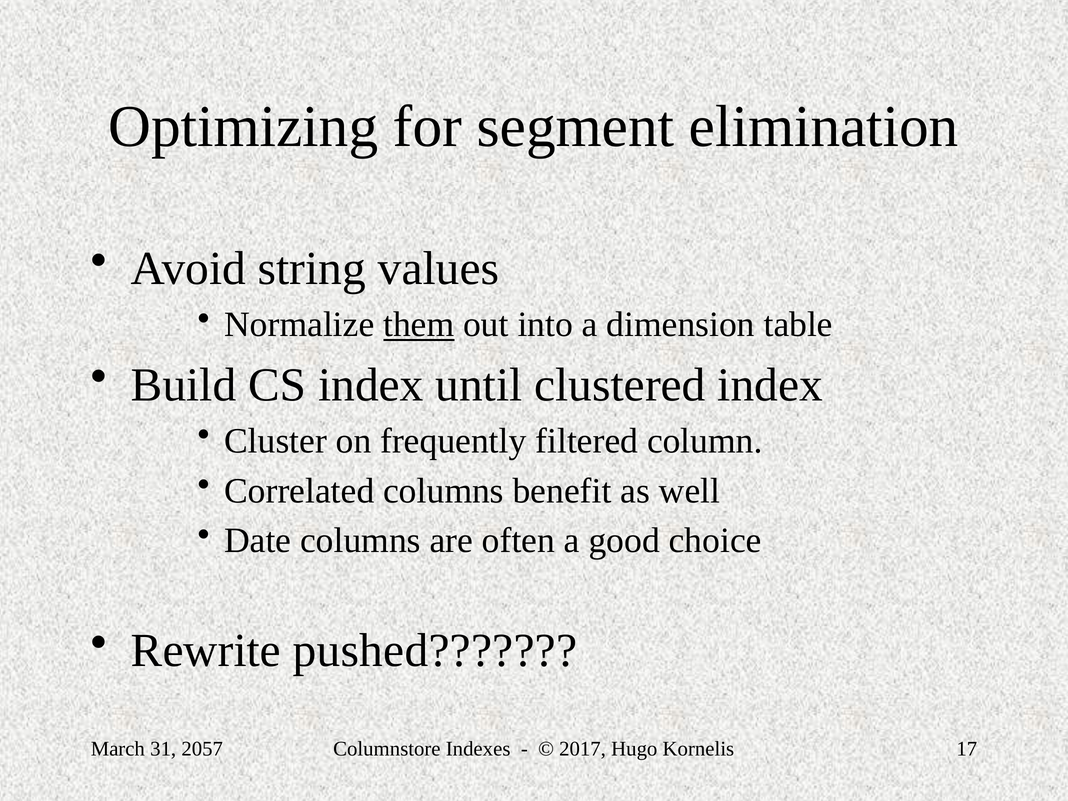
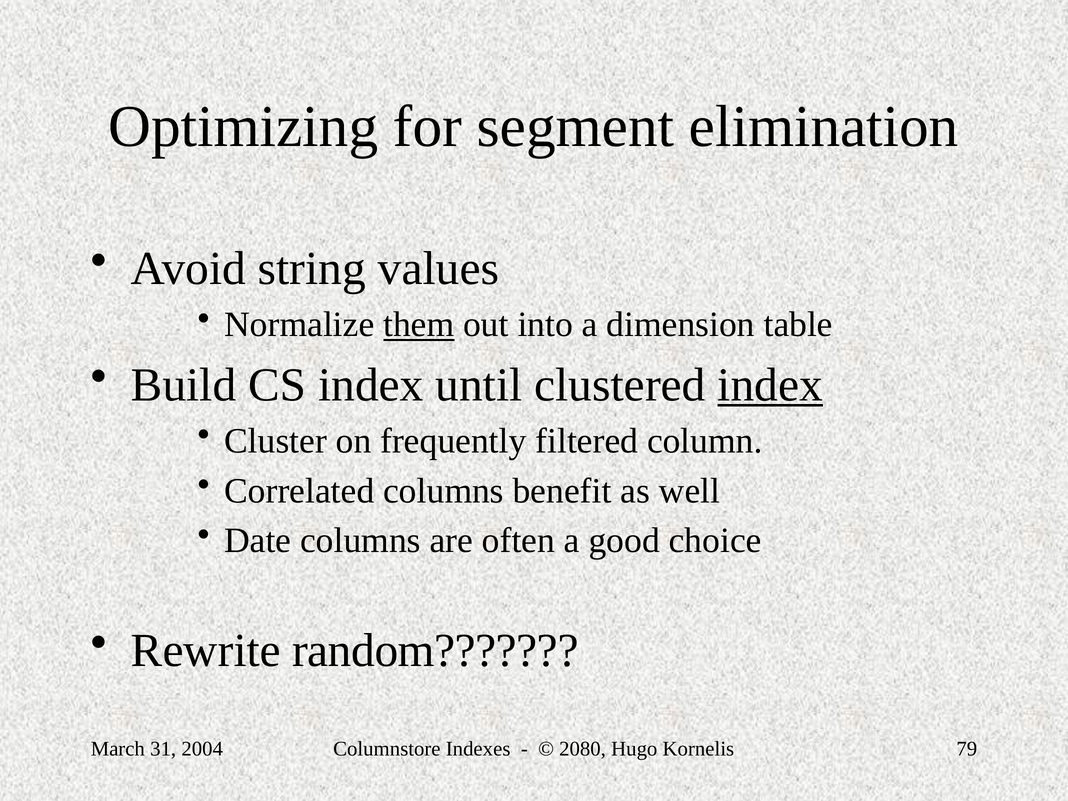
index underline: none -> present (770, 385)
pushed: pushed -> random (435, 651)
2057: 2057 -> 2004 (202, 749)
2017: 2017 -> 2080 (583, 749)
17: 17 -> 79 (967, 749)
